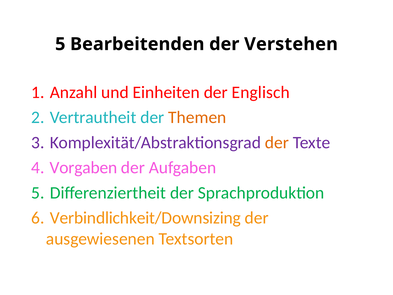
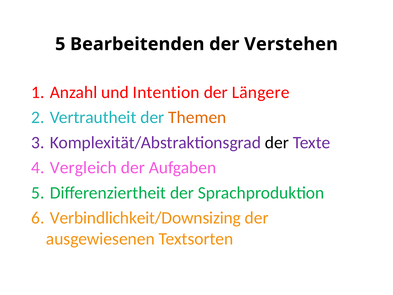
Einheiten: Einheiten -> Intention (166, 92)
Englisch: Englisch -> Längere (261, 92)
der colour: orange -> black (277, 142)
Vorgaben: Vorgaben -> Vergleich (83, 168)
